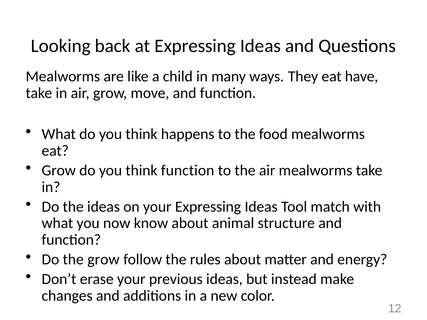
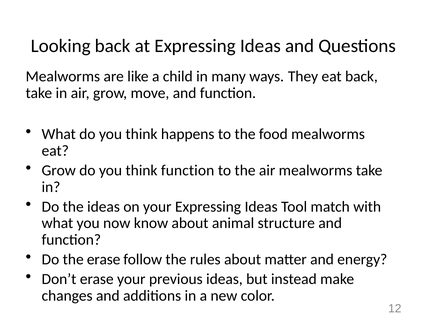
eat have: have -> back (361, 76)
the grow: grow -> erase (104, 260)
